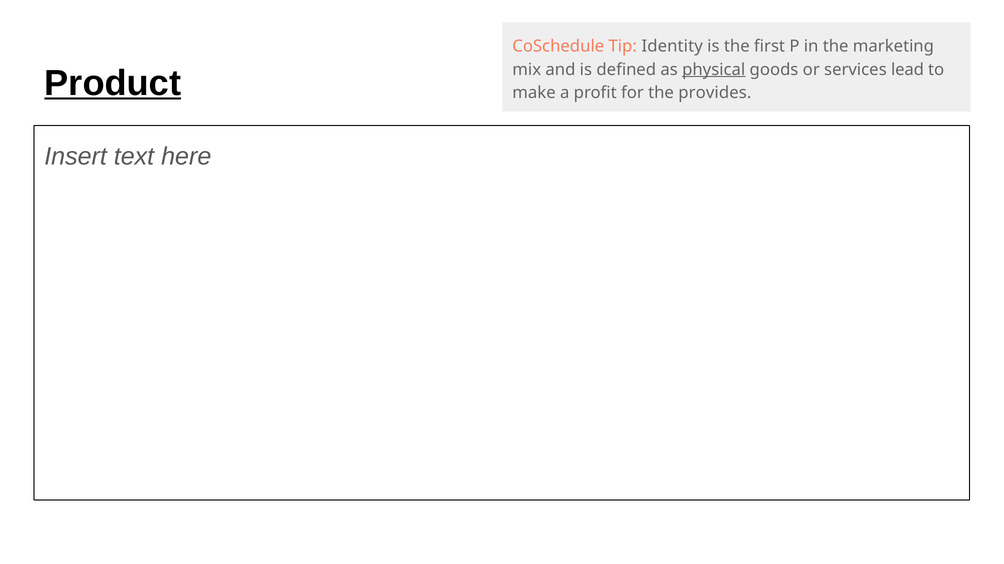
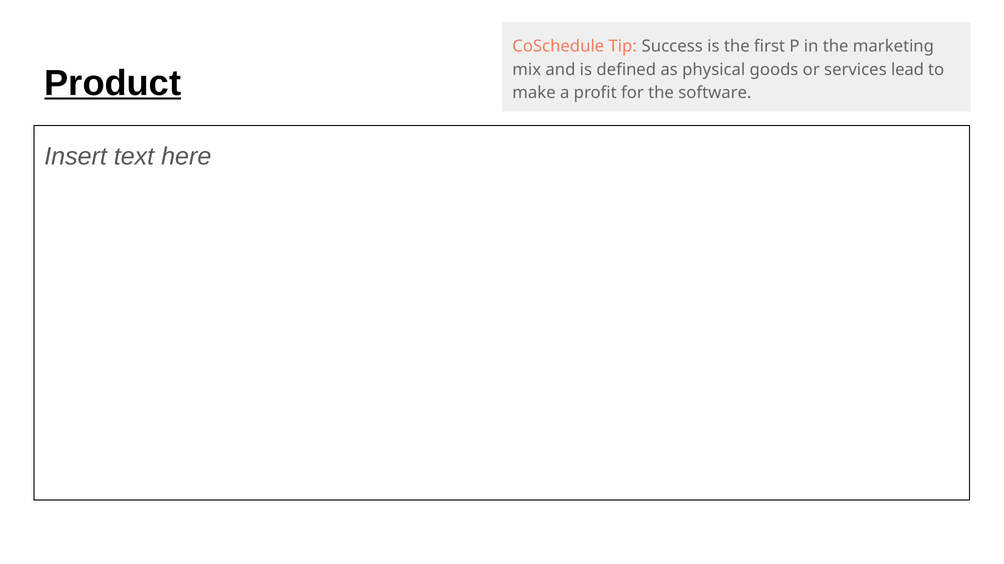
Identity: Identity -> Success (672, 47)
physical underline: present -> none (714, 70)
provides: provides -> software (715, 93)
